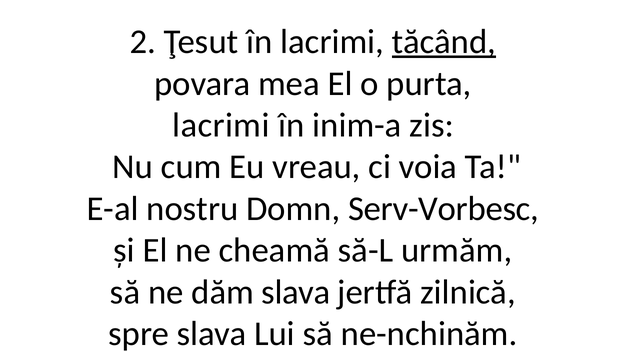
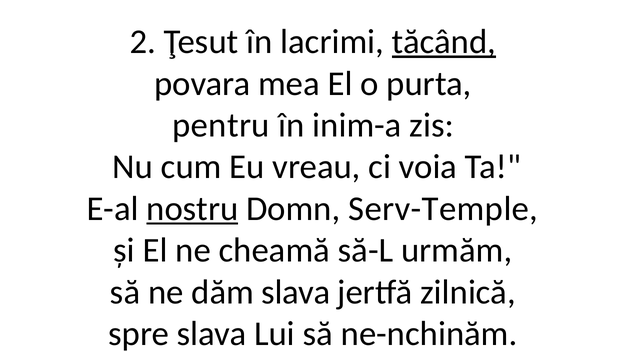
lacrimi: lacrimi -> pentru (221, 125)
nostru underline: none -> present (192, 209)
Serv-Vorbesc: Serv-Vorbesc -> Serv-Temple (443, 209)
